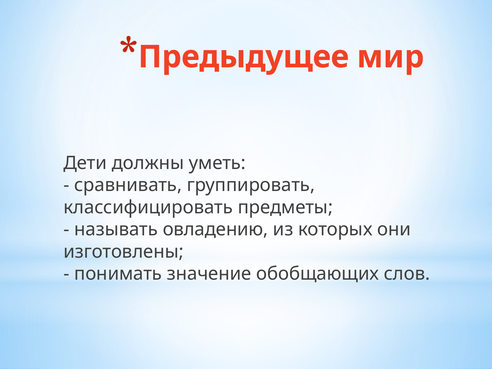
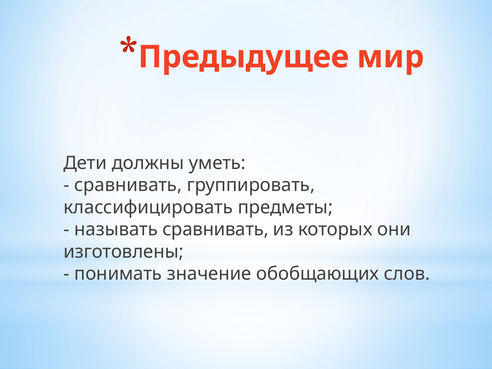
называть овладению: овладению -> сравнивать (216, 229)
